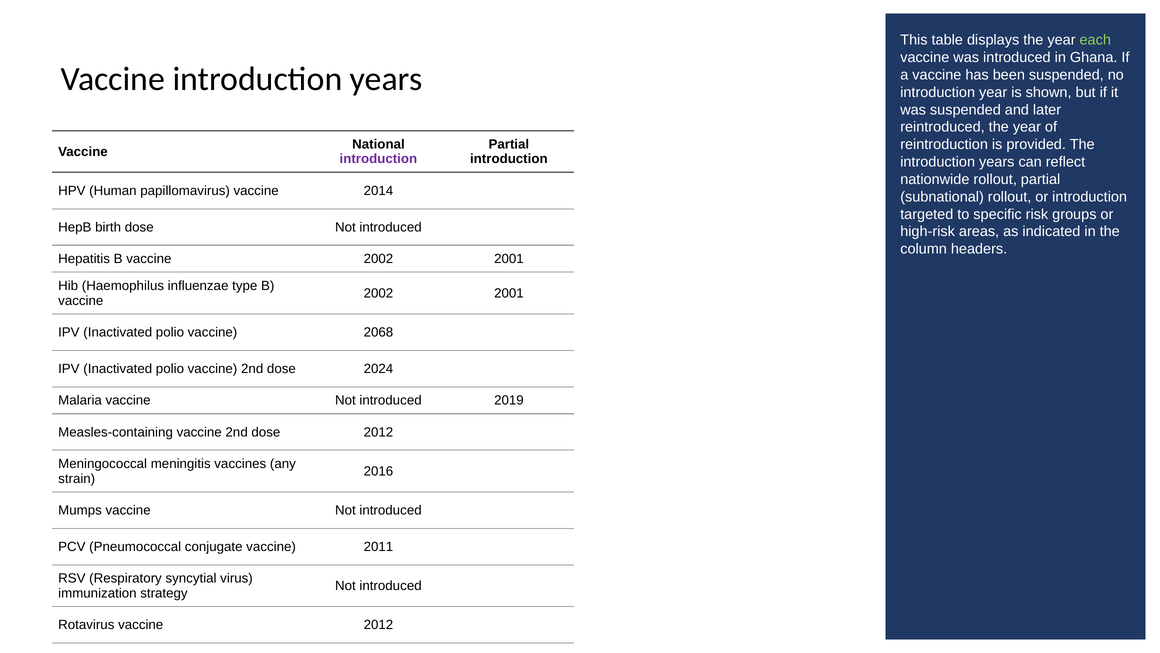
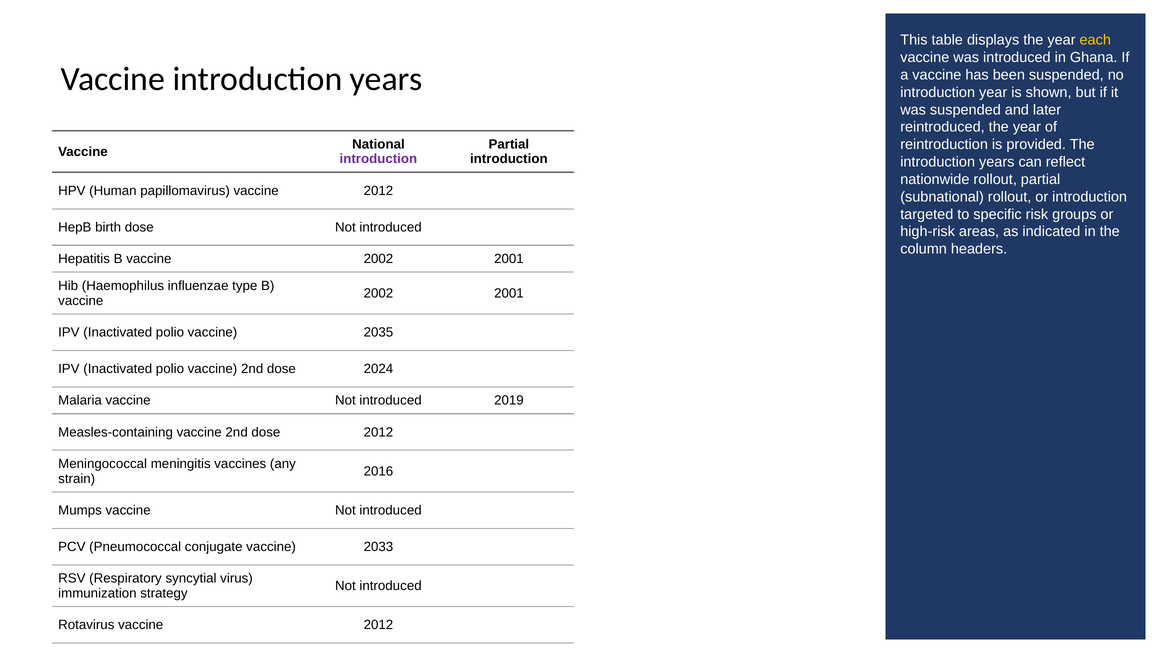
each colour: light green -> yellow (1095, 40)
papillomavirus vaccine 2014: 2014 -> 2012 (378, 191)
2068: 2068 -> 2035 (378, 332)
2011: 2011 -> 2033 (378, 546)
